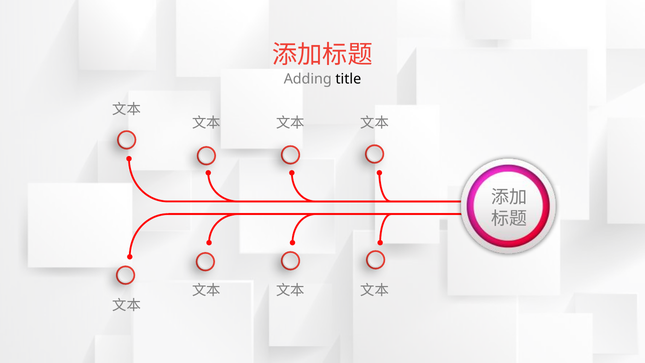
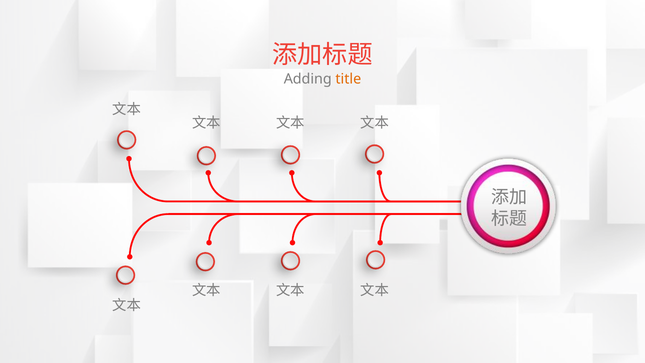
title colour: black -> orange (348, 79)
